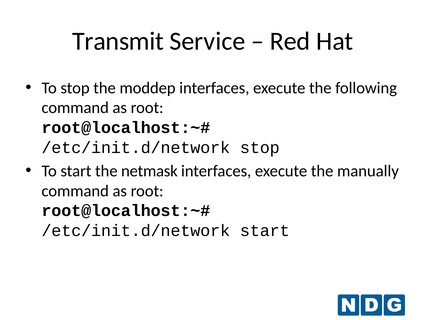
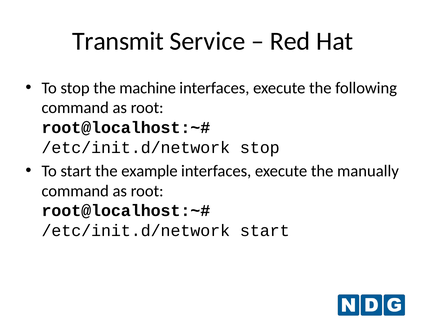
moddep: moddep -> machine (148, 88)
netmask: netmask -> example (149, 171)
